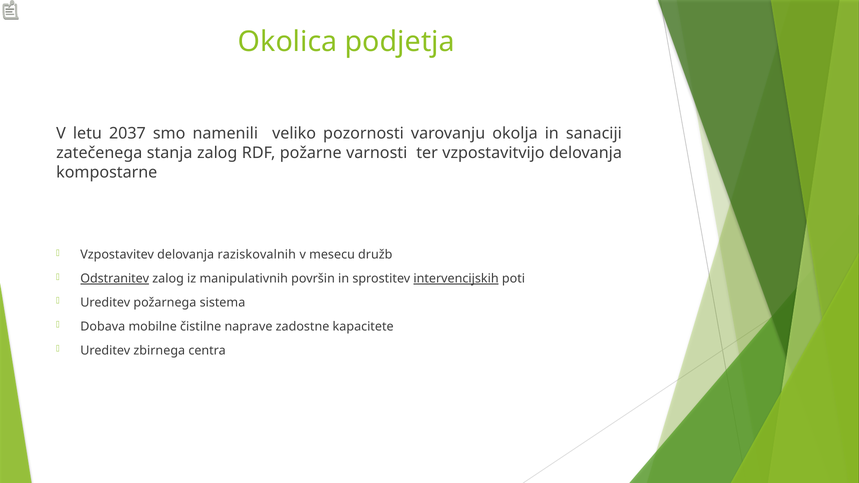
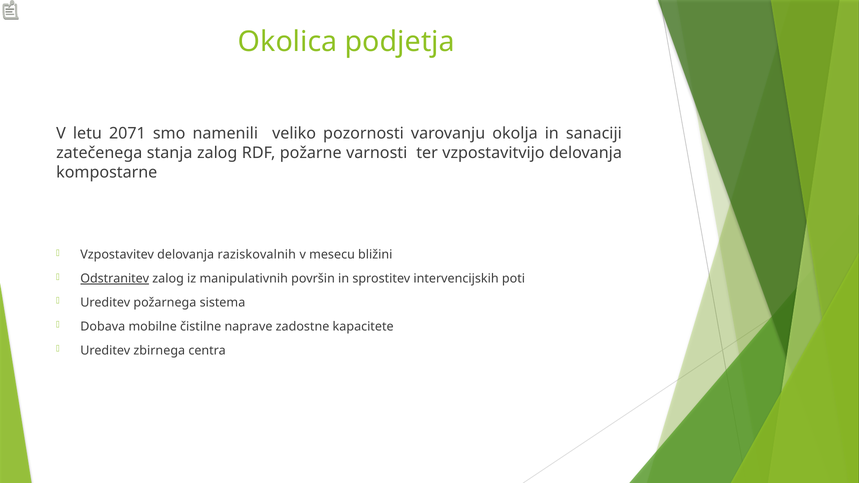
2037: 2037 -> 2071 (127, 134)
družb: družb -> bližini (375, 255)
intervencijskih underline: present -> none (456, 279)
